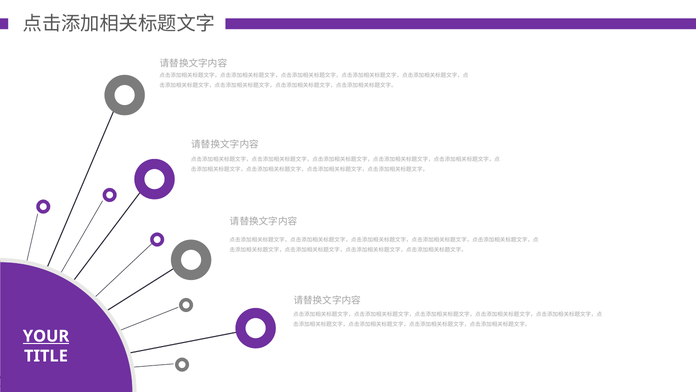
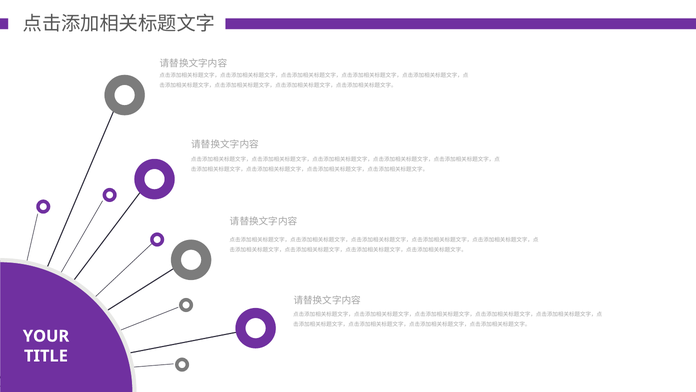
YOUR underline: present -> none (46, 336)
